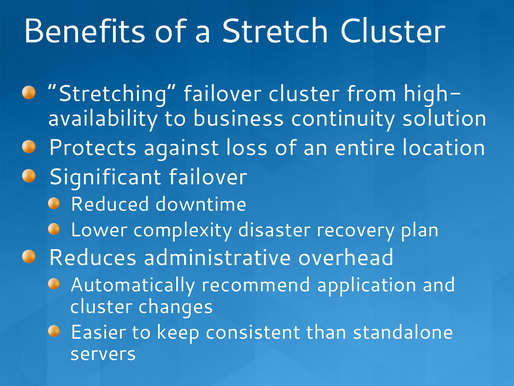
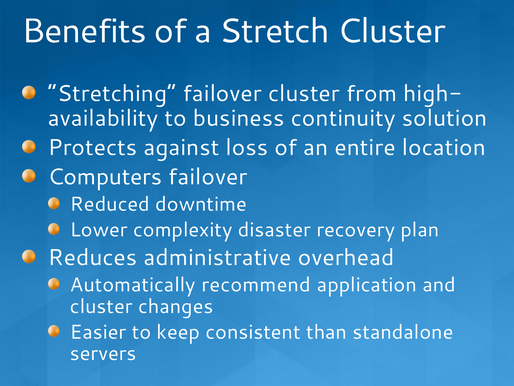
Significant: Significant -> Computers (105, 177)
